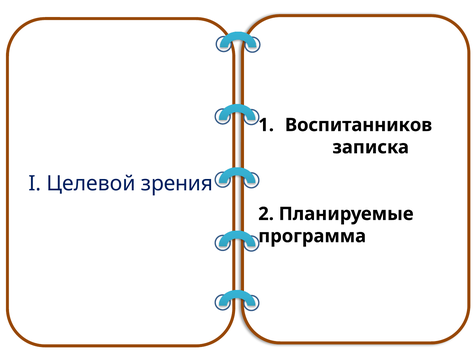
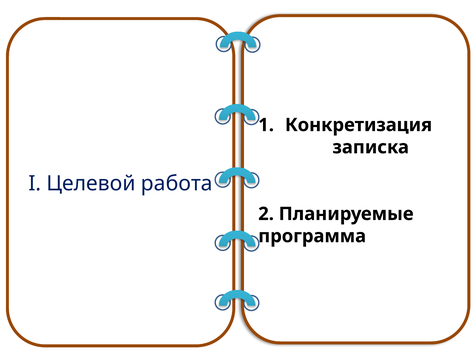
Воспитанников: Воспитанников -> Конкретизация (359, 125)
зрения: зрения -> работа (177, 183)
